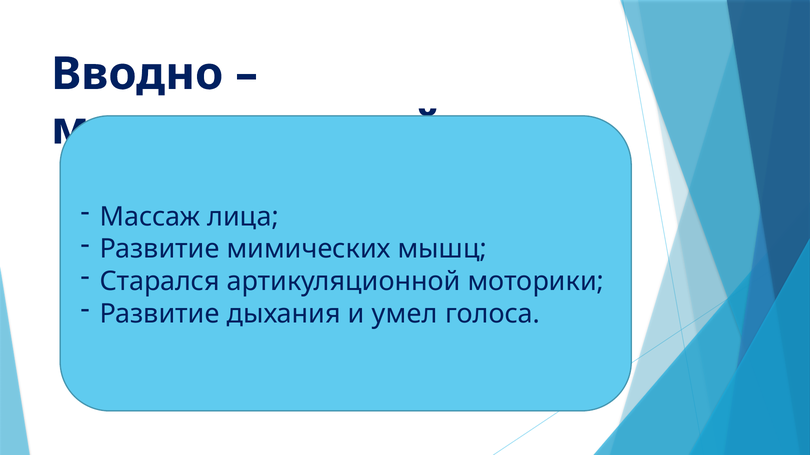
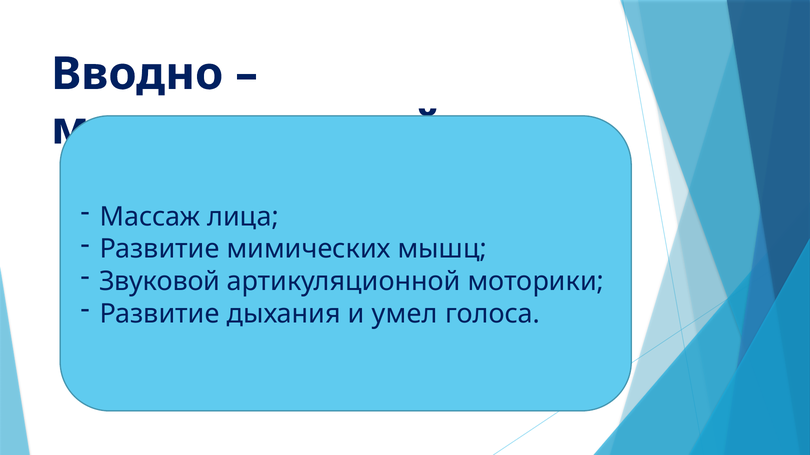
Старался: Старался -> Звуковой (160, 282)
